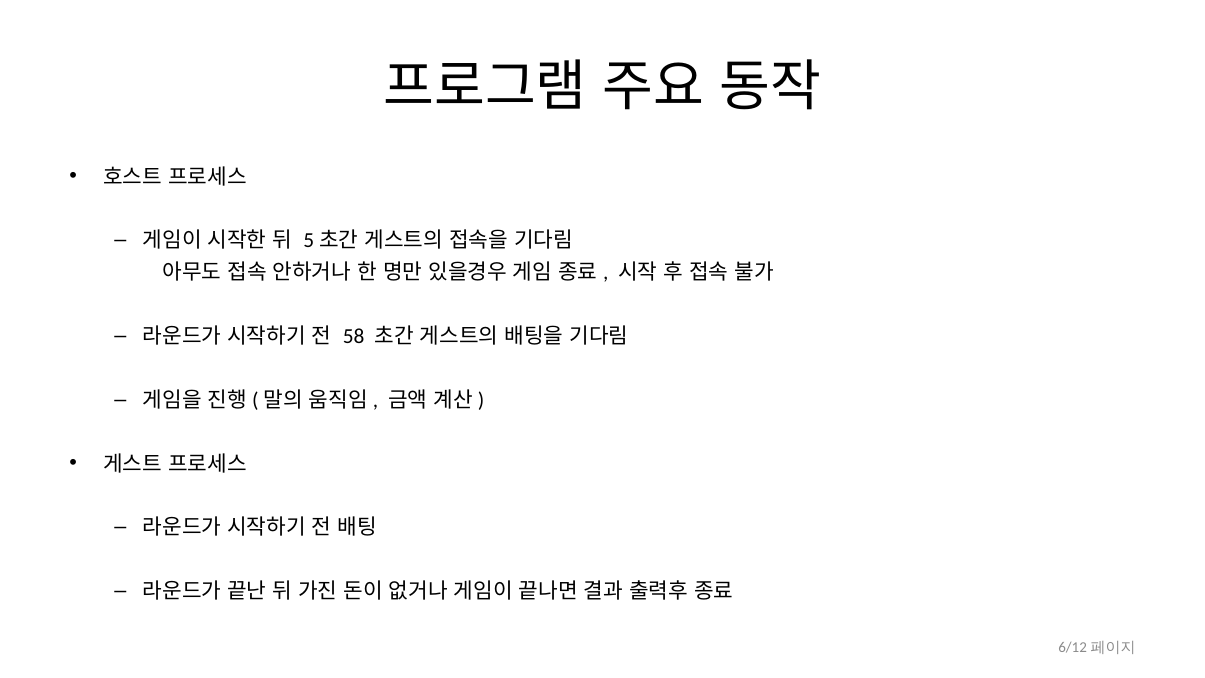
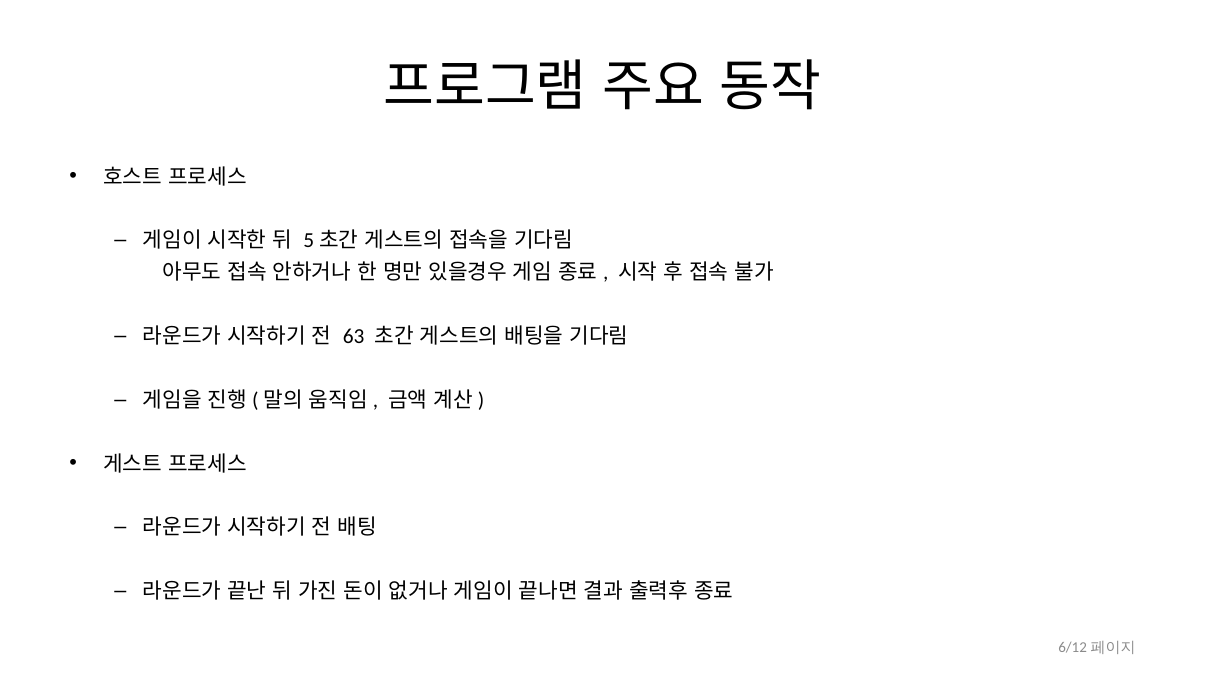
58: 58 -> 63 (354, 336)
